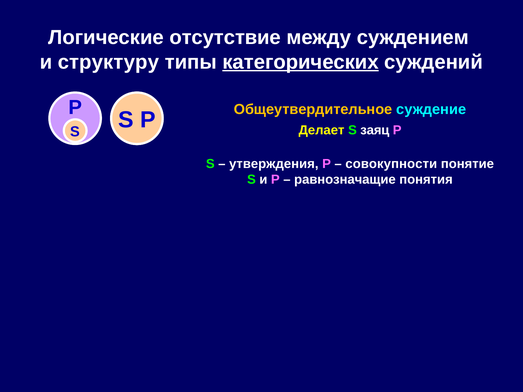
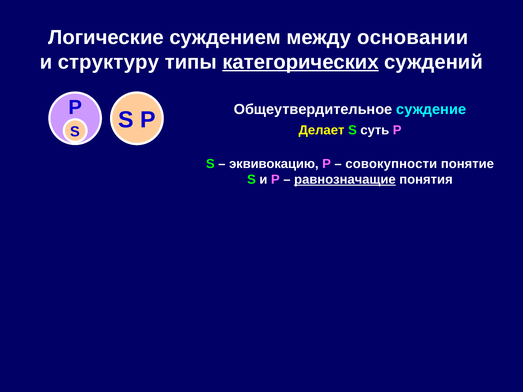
отсутствие: отсутствие -> суждением (225, 38)
суждением: суждением -> основании (413, 38)
Общеутвердительное colour: yellow -> white (313, 109)
заяц: заяц -> суть (375, 130)
утверждения: утверждения -> эквивокацию (274, 164)
равнозначащие underline: none -> present (345, 180)
